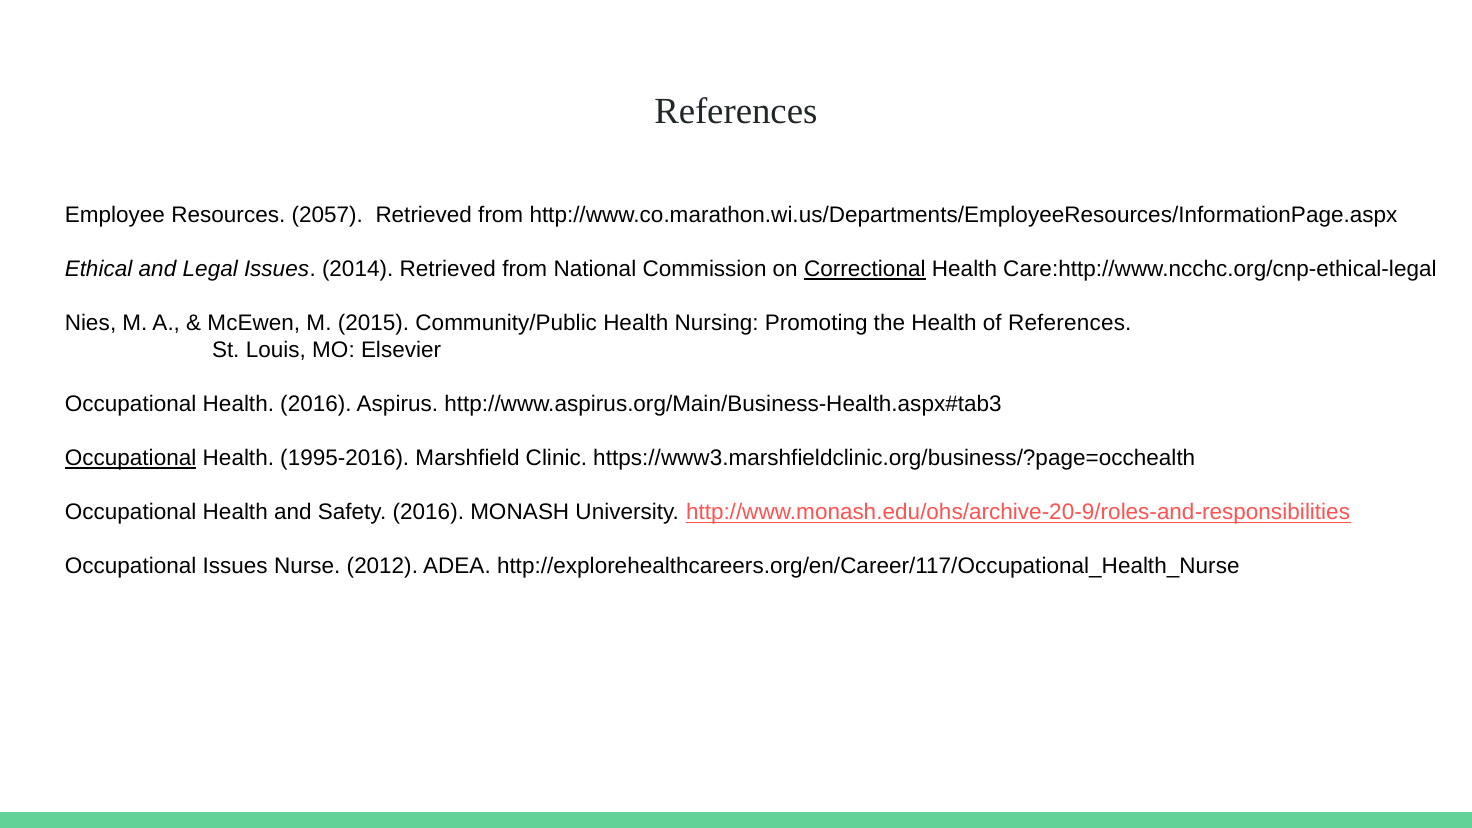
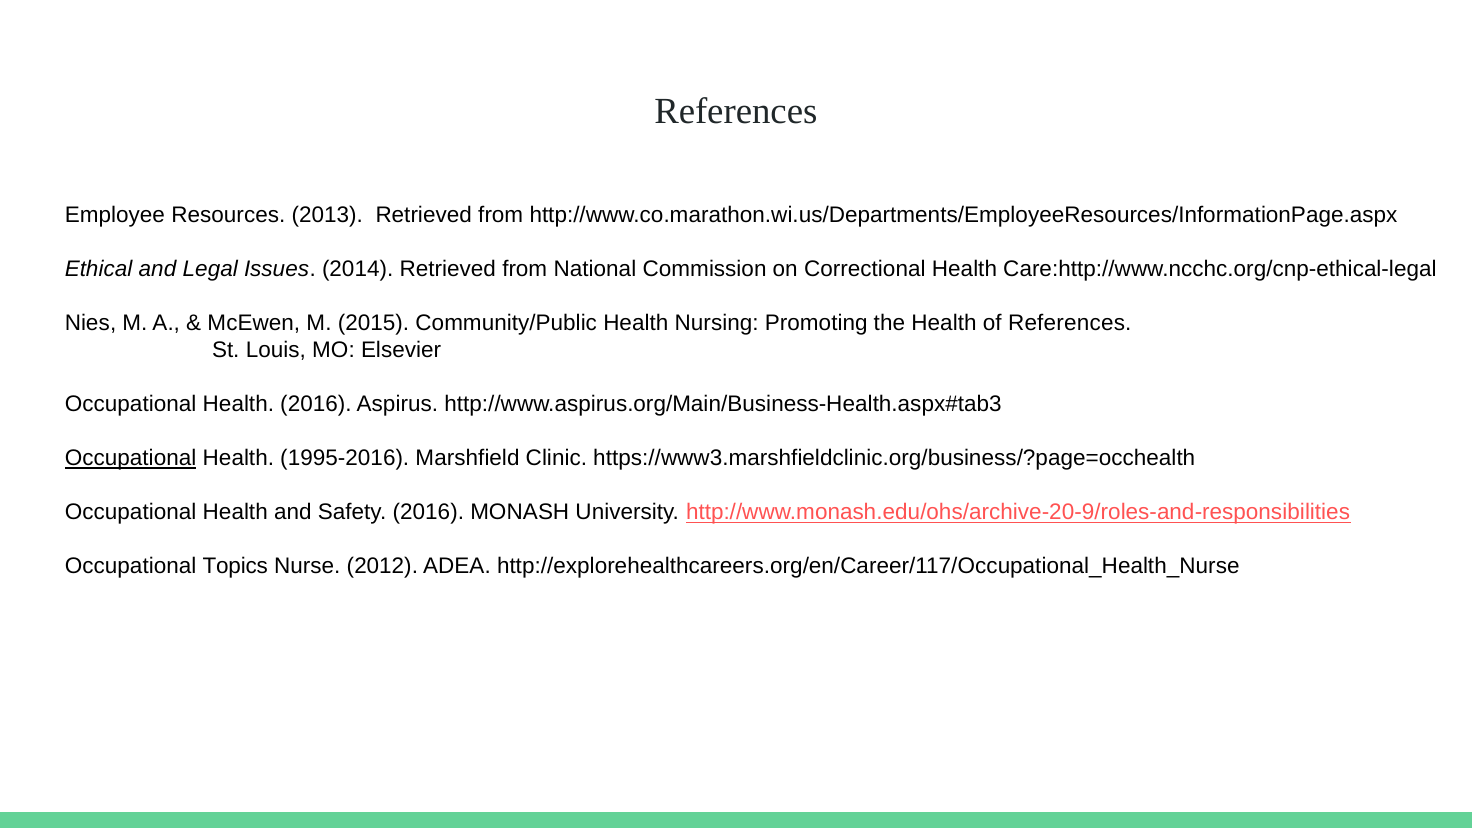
2057: 2057 -> 2013 (327, 215)
Correctional underline: present -> none (865, 269)
Occupational Issues: Issues -> Topics (235, 566)
